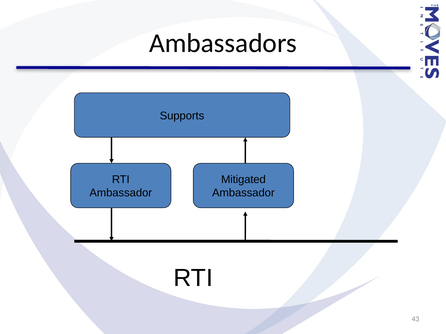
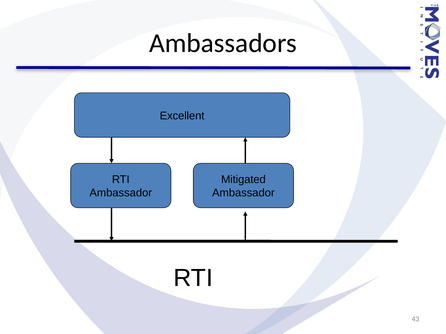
Supports: Supports -> Excellent (182, 116)
